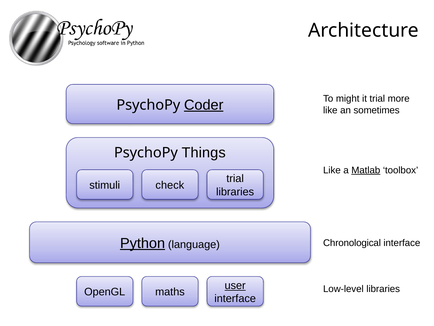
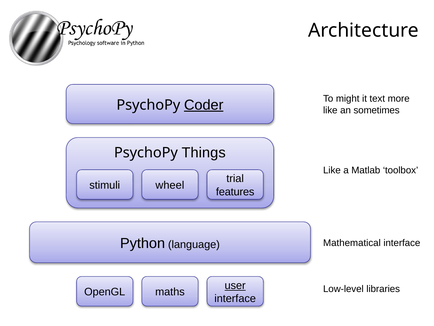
it trial: trial -> text (377, 99)
Matlab underline: present -> none (366, 170)
check: check -> wheel (170, 185)
libraries: libraries -> features (235, 191)
Python underline: present -> none (143, 243)
Chronological: Chronological -> Mathematical (352, 242)
